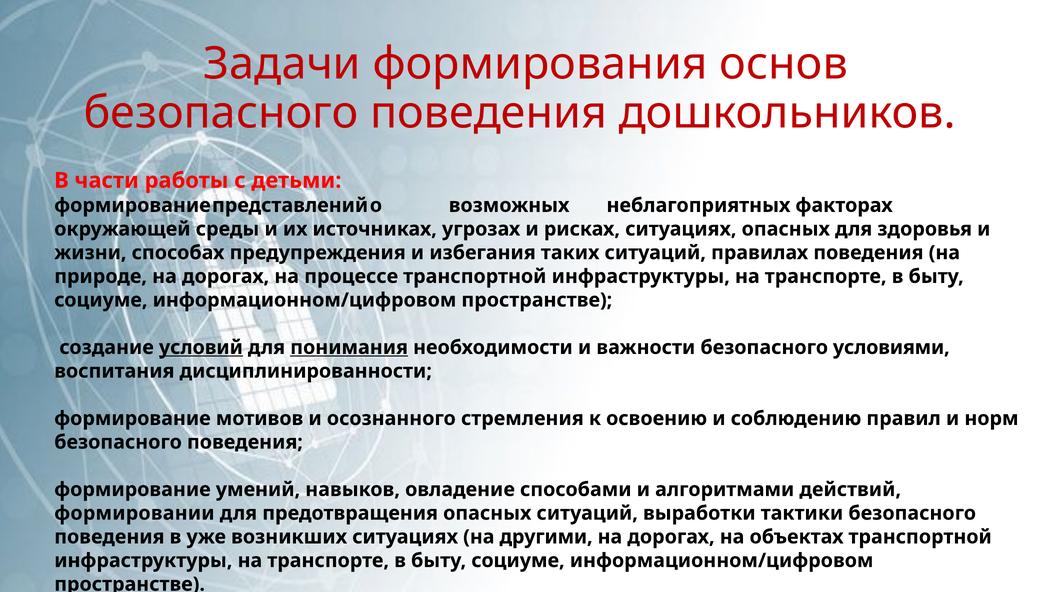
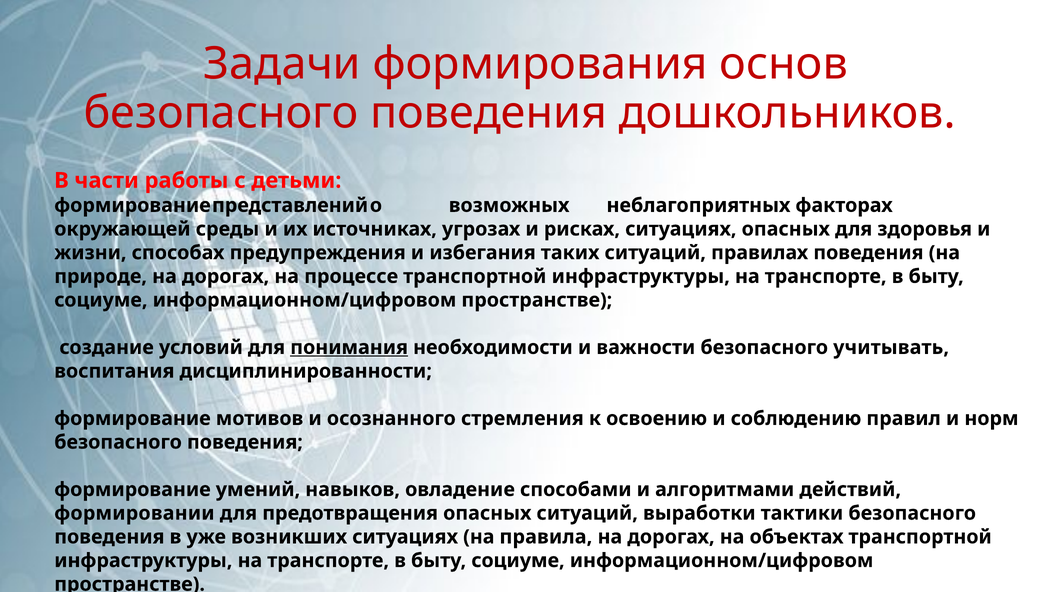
условий underline: present -> none (201, 347)
условиями: условиями -> учитывать (891, 347)
другими: другими -> правила (546, 537)
